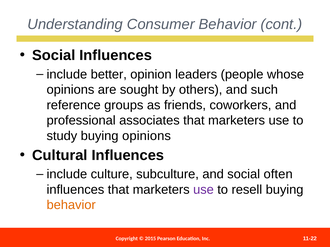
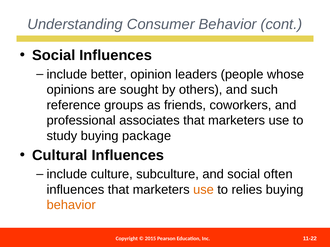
buying opinions: opinions -> package (147, 136)
use colour: purple -> orange (203, 190)
resell: resell -> relies (247, 190)
